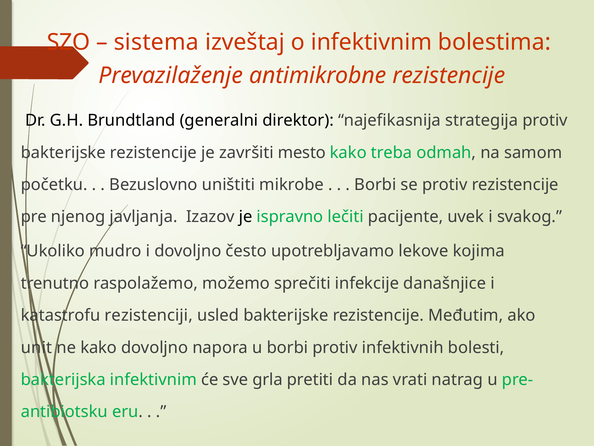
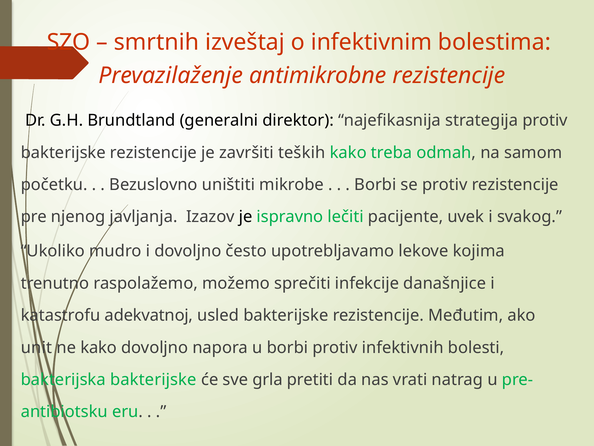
sistema: sistema -> smrtnih (156, 42)
mesto: mesto -> teških (302, 152)
rezistenciji: rezistenciji -> adekvatnoj (149, 315)
bakterijska infektivnim: infektivnim -> bakterijske (153, 379)
